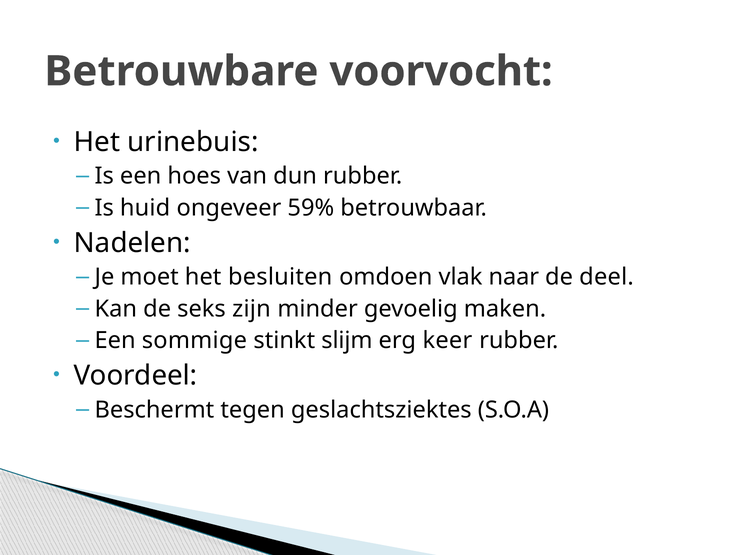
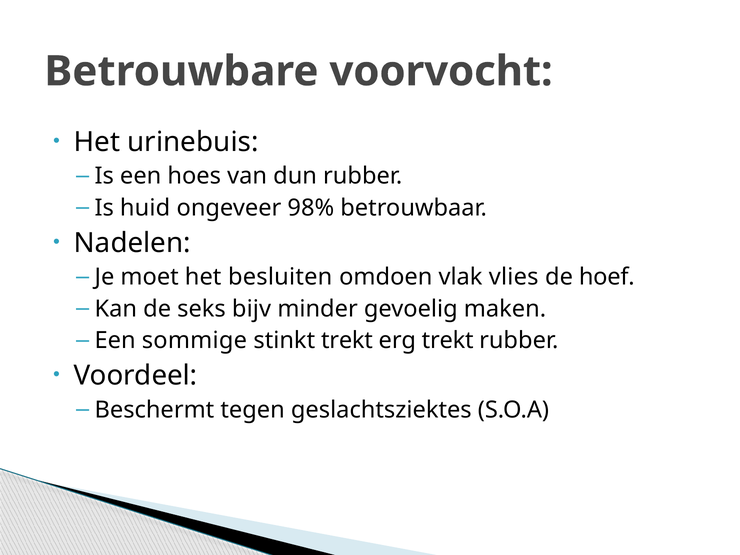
59%: 59% -> 98% (311, 208)
naar: naar -> vlies (514, 277)
deel: deel -> hoef (607, 277)
zijn: zijn -> bijv (252, 309)
stinkt slijm: slijm -> trekt (347, 341)
erg keer: keer -> trekt (448, 341)
